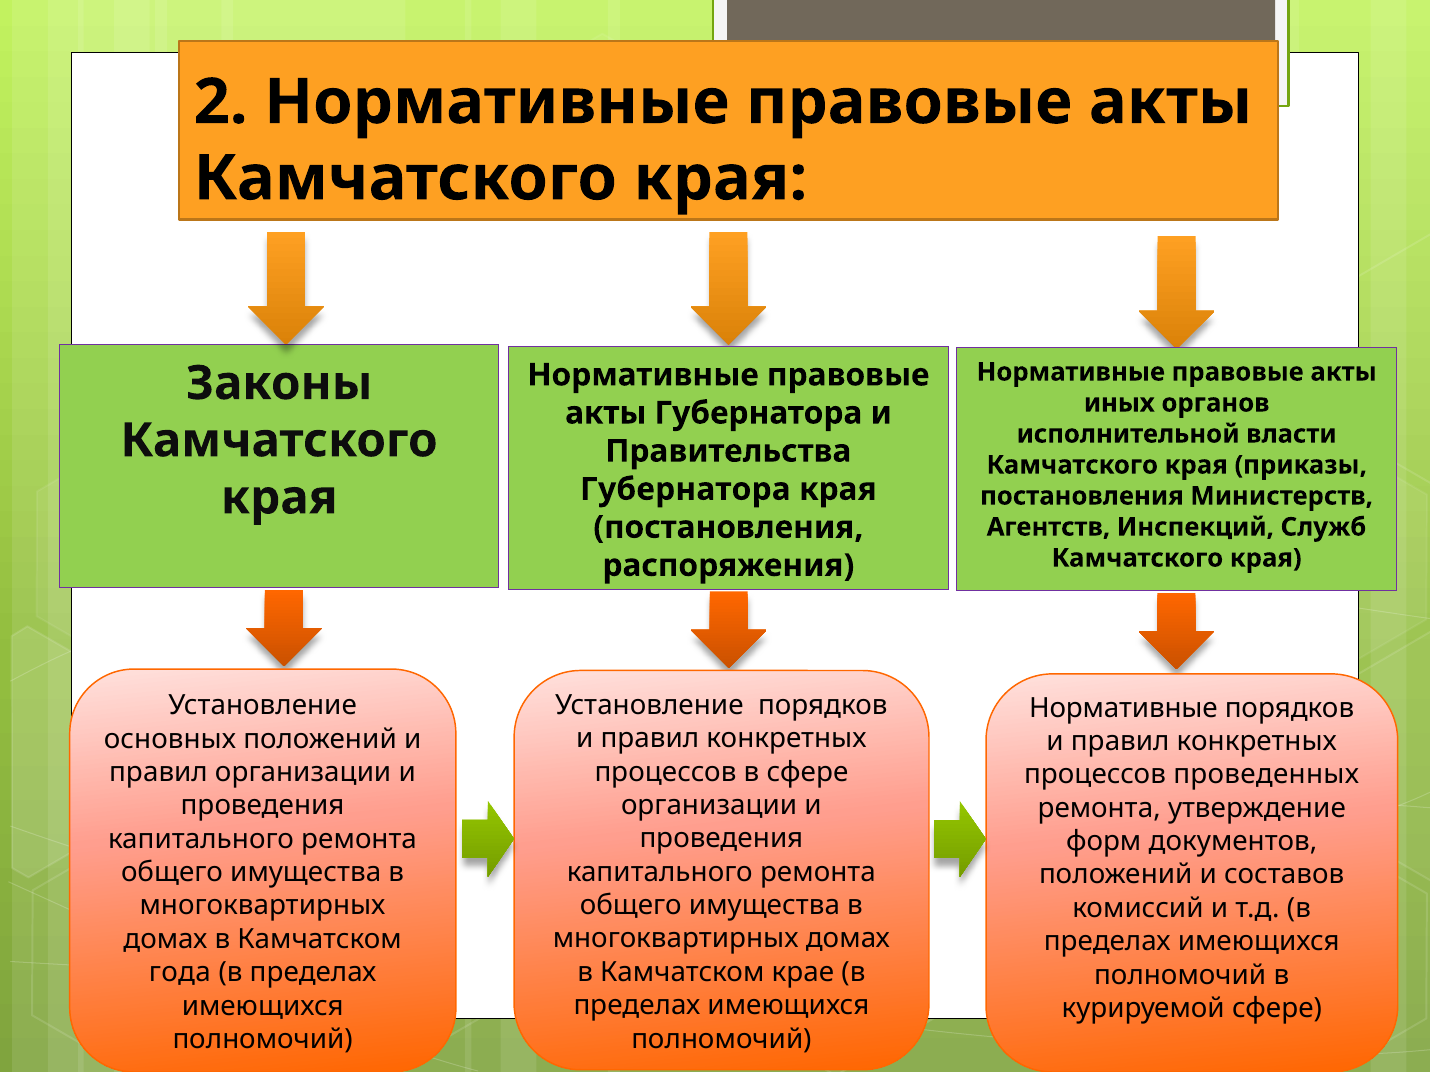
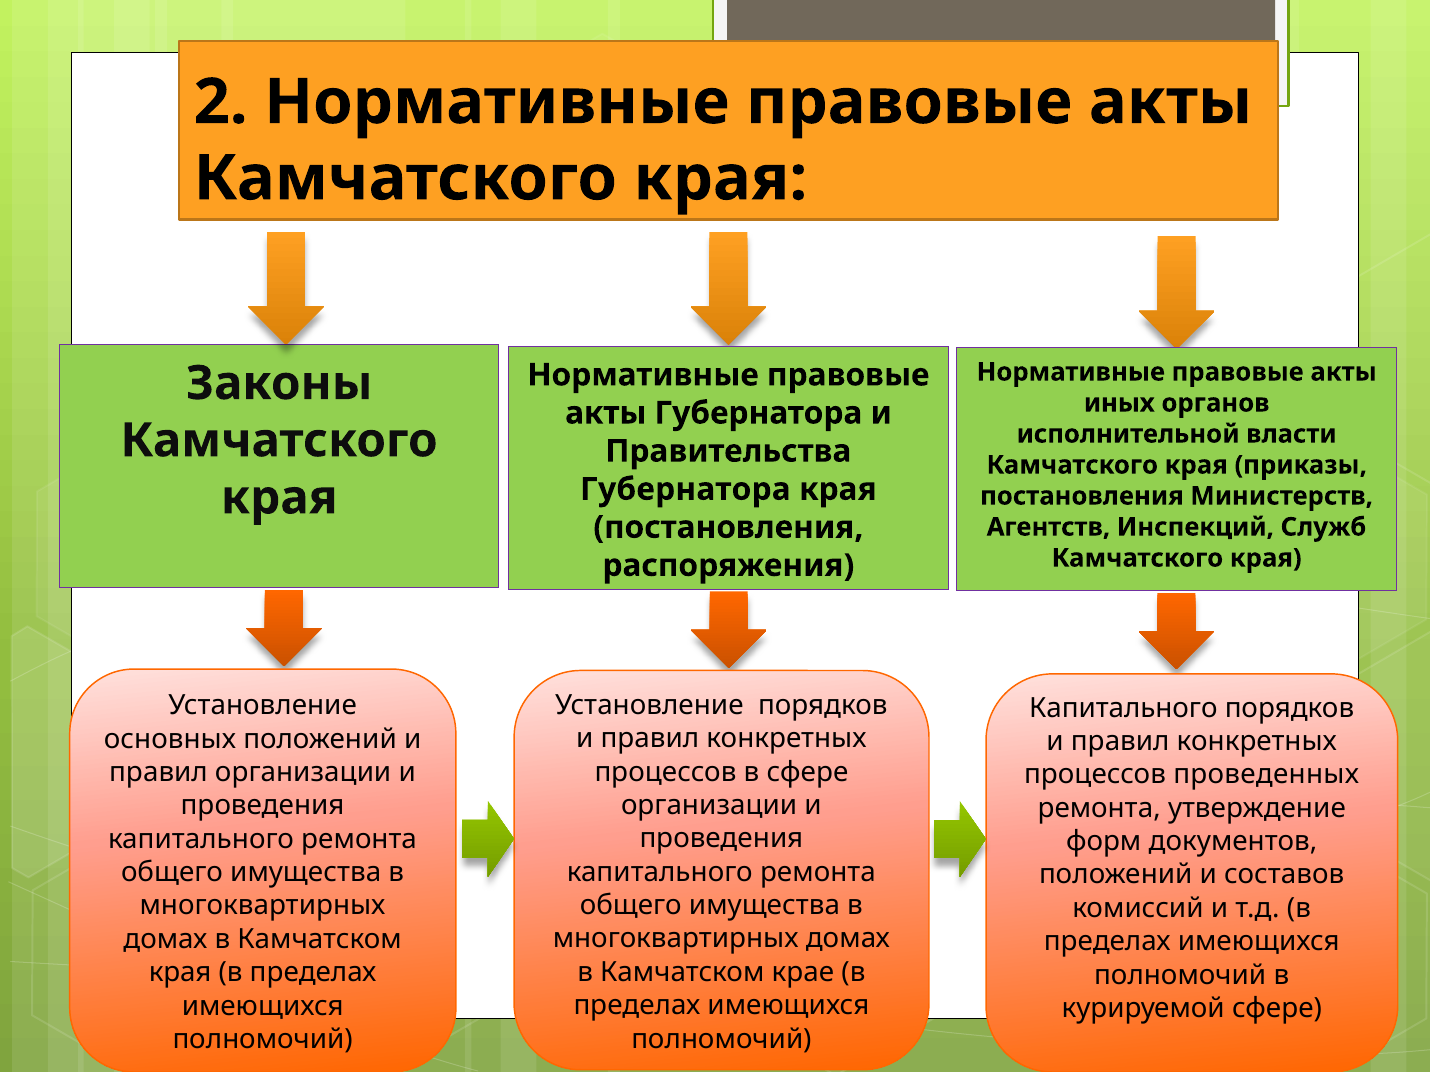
Нормативные: Нормативные -> Капитального (1123, 708)
года: года -> края (180, 973)
